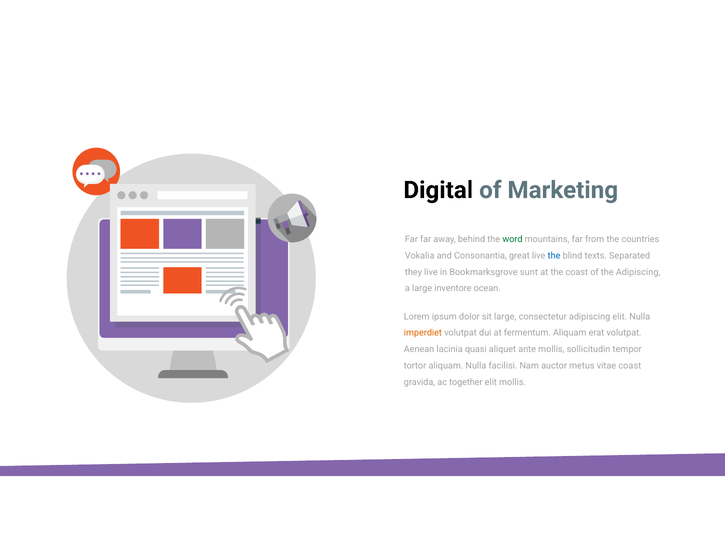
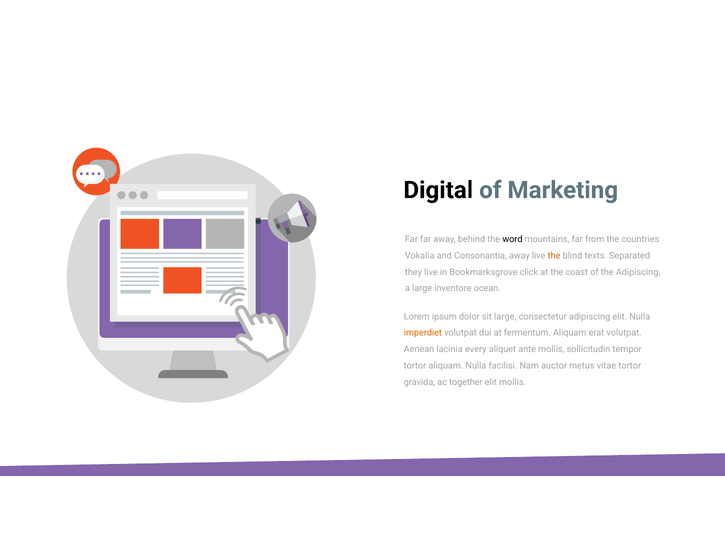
word colour: green -> black (512, 239)
Consonantia great: great -> away (519, 256)
the colour: blue -> orange (554, 256)
sunt: sunt -> click (529, 272)
quasi: quasi -> every (476, 349)
vitae coast: coast -> tortor (630, 366)
